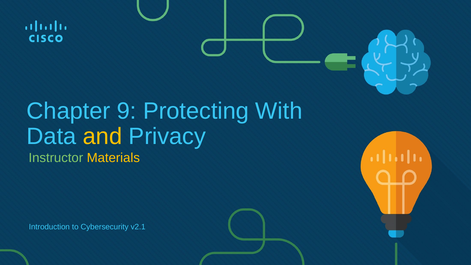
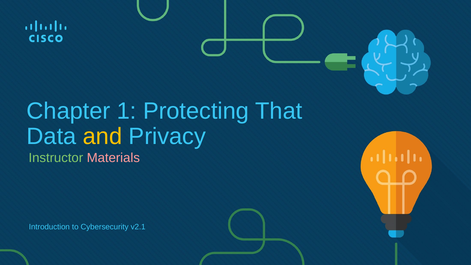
9: 9 -> 1 (127, 111)
With: With -> That (279, 111)
Materials colour: yellow -> pink (113, 158)
